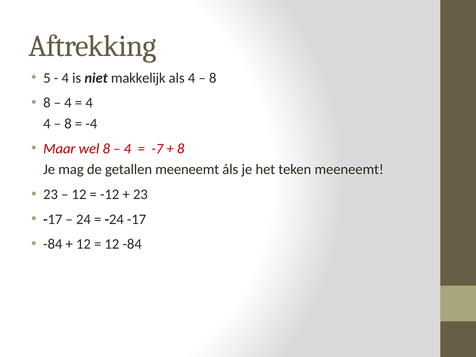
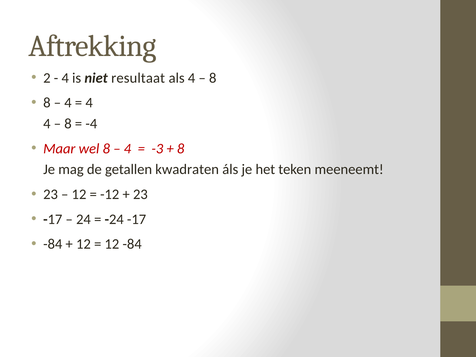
5: 5 -> 2 (47, 78)
makkelijk: makkelijk -> resultaat (138, 78)
-7: -7 -> -3 (157, 149)
getallen meeneemt: meeneemt -> kwadraten (187, 169)
